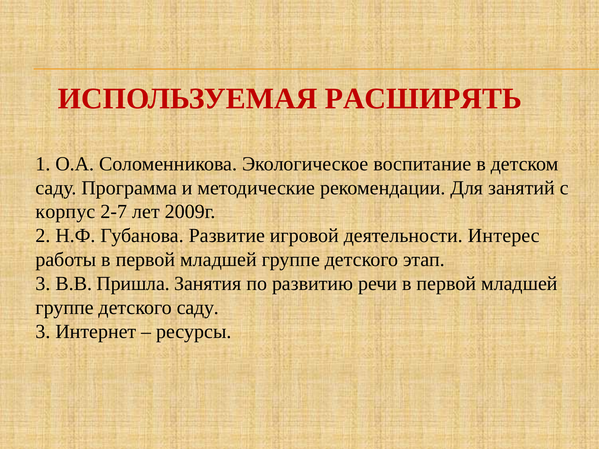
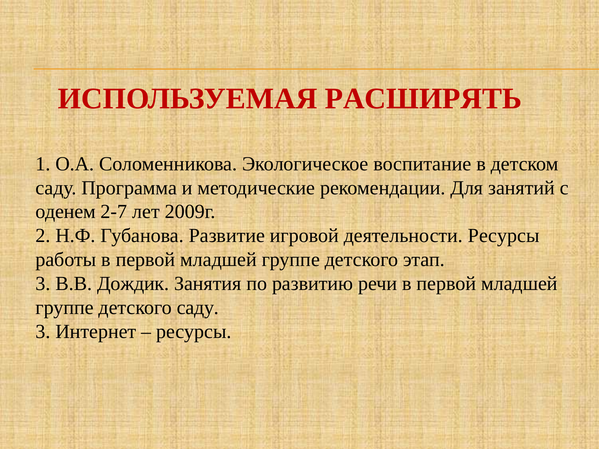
корпус: корпус -> оденем (66, 212)
деятельности Интерес: Интерес -> Ресурсы (504, 236)
Пришла: Пришла -> Дождик (133, 284)
